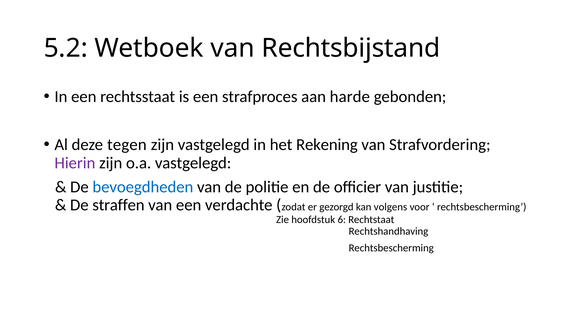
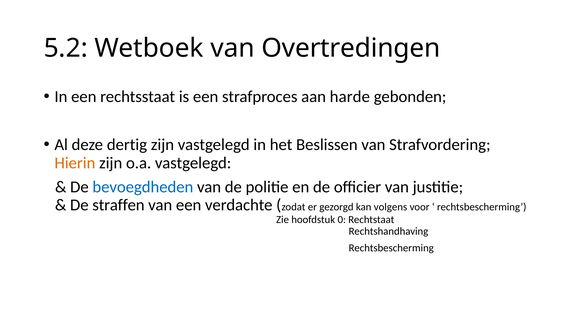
Rechtsbijstand: Rechtsbijstand -> Overtredingen (351, 48)
tegen: tegen -> dertig (127, 145)
Rekening: Rekening -> Beslissen (327, 145)
Hierin colour: purple -> orange (75, 163)
6: 6 -> 0 (342, 220)
